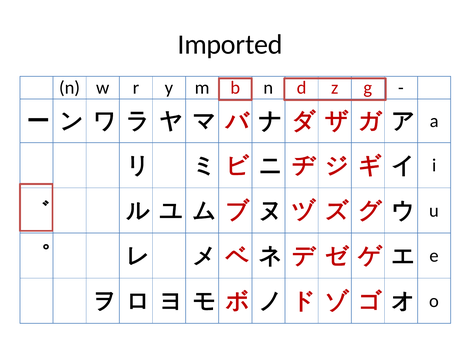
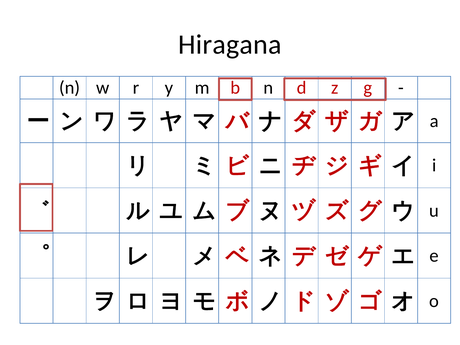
Imported: Imported -> Hiragana (230, 45)
